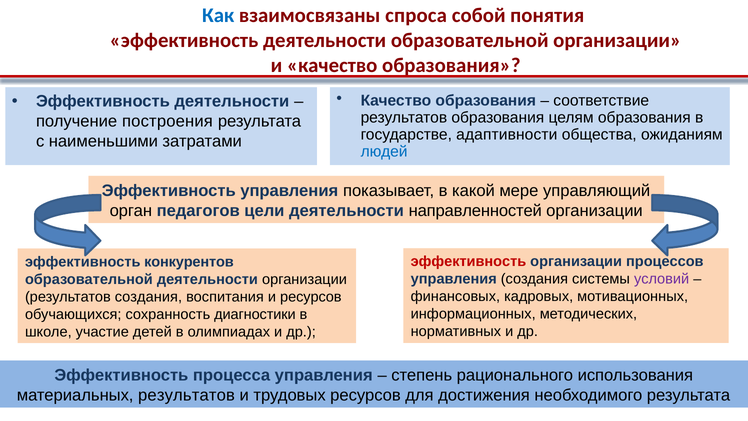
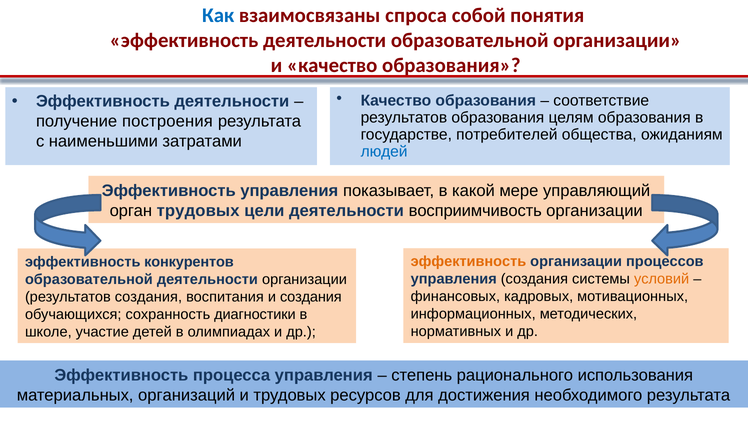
адаптивности: адаптивности -> потребителей (507, 134)
орган педагогов: педагогов -> трудовых (198, 210)
направленностей: направленностей -> восприимчивость (475, 210)
эффективность colour: red -> orange (468, 262)
условий colour: purple -> orange (662, 279)
и ресурсов: ресурсов -> создания (311, 297)
материальных результатов: результатов -> организаций (187, 395)
